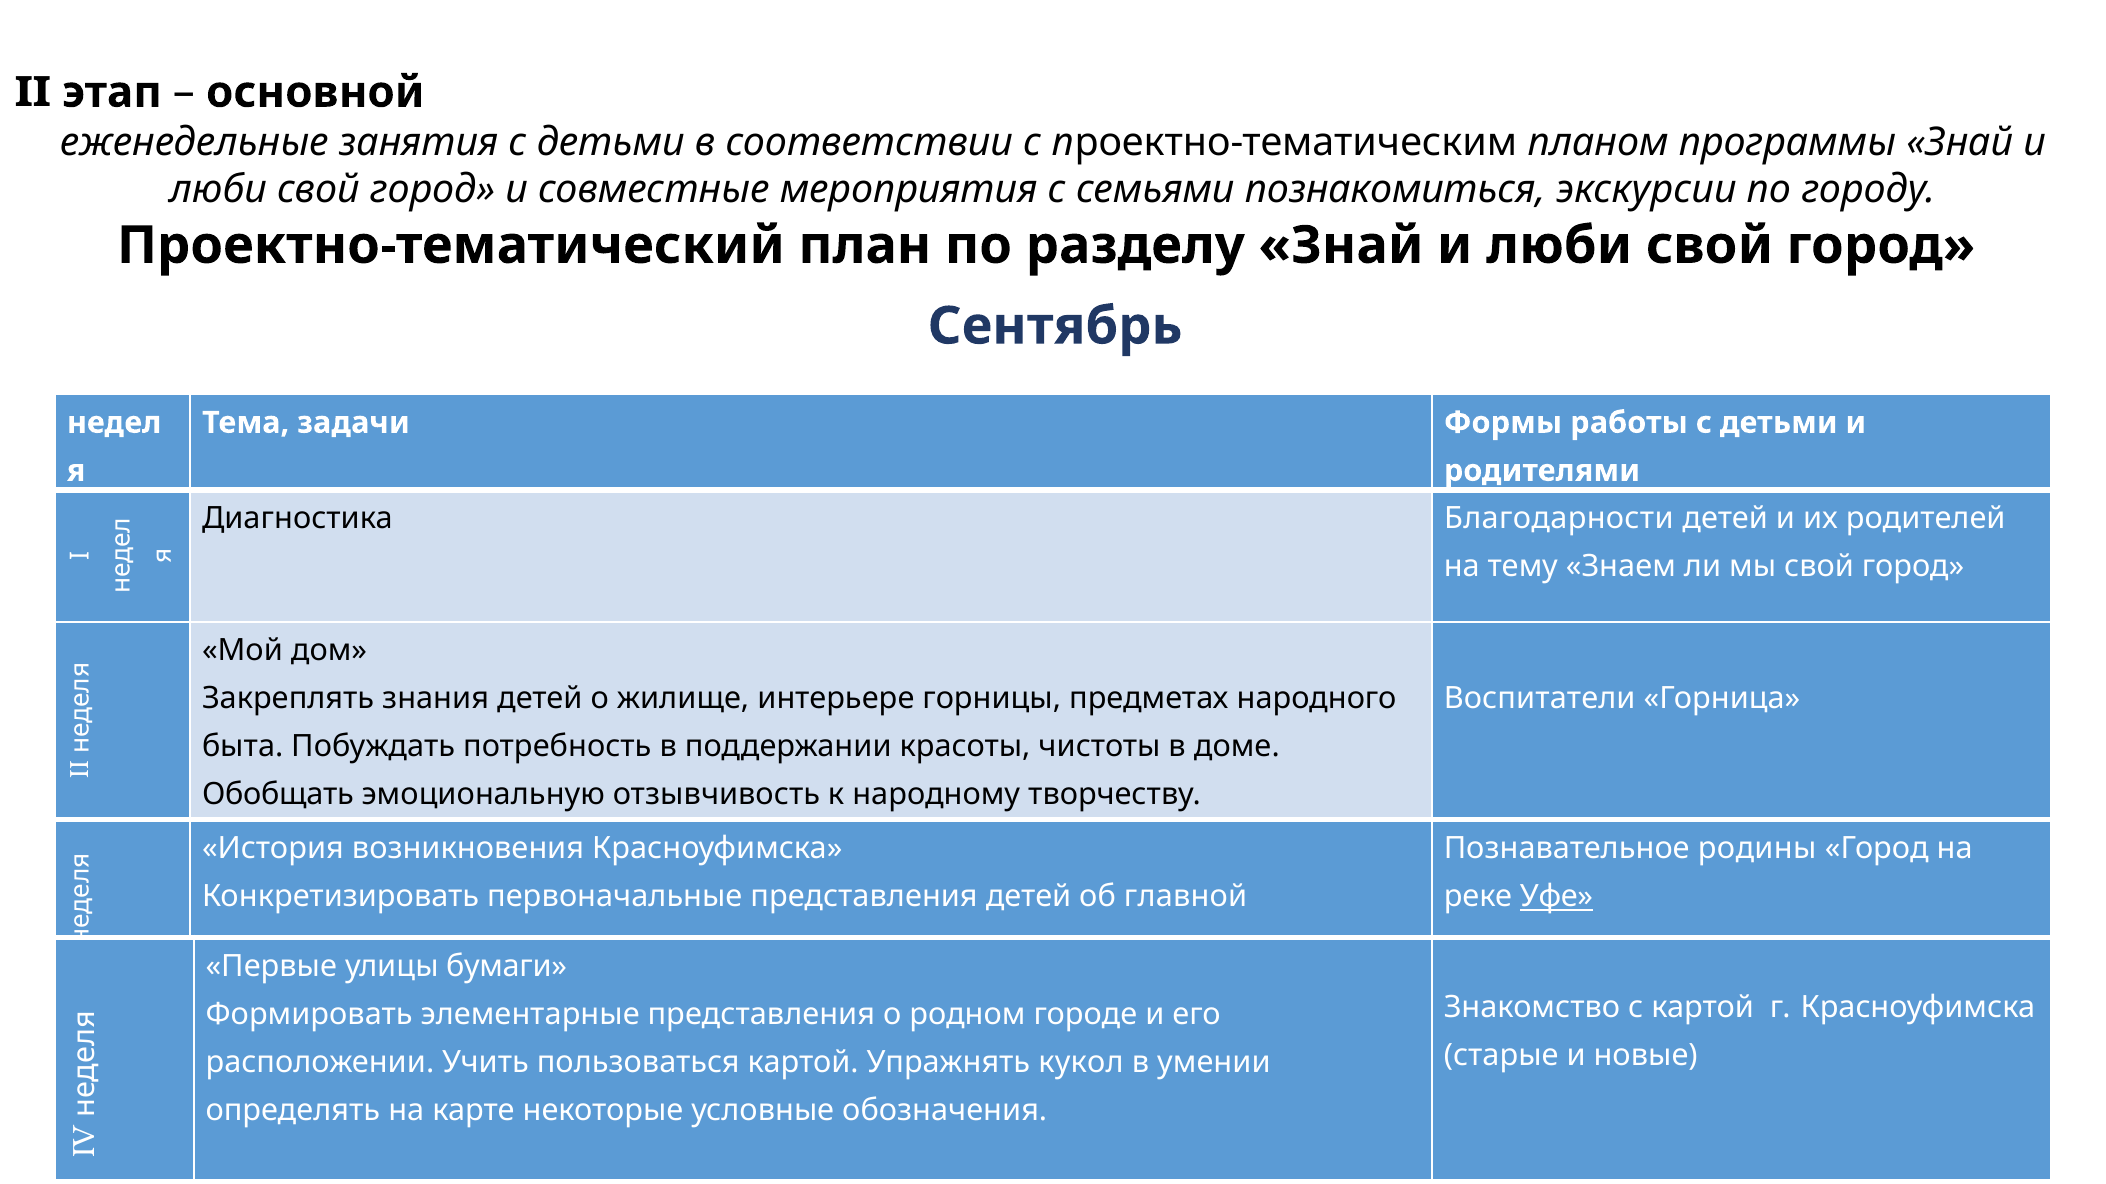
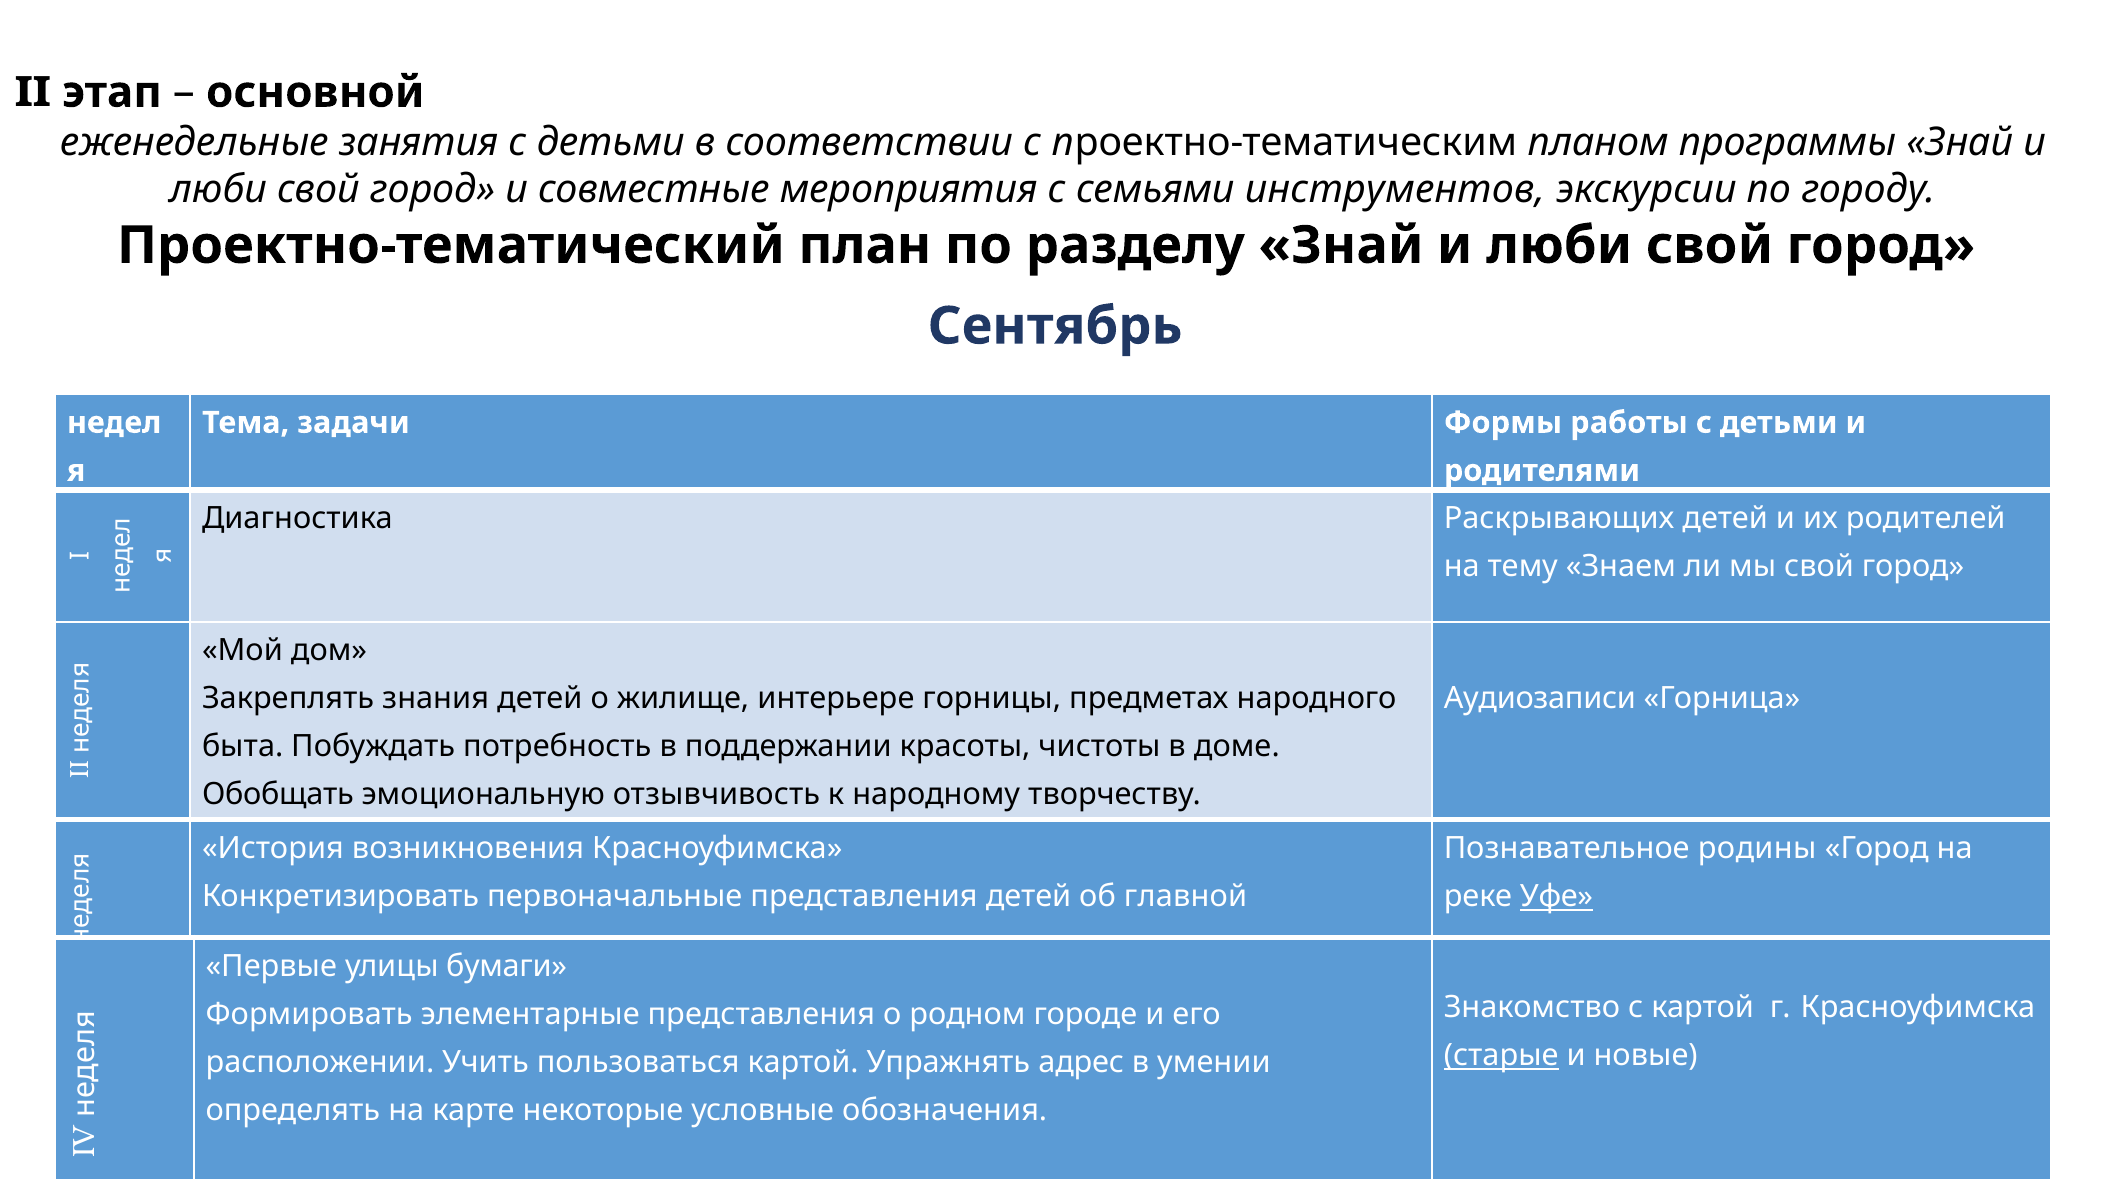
познакомиться: познакомиться -> инструментов (1395, 189)
Благодарности: Благодарности -> Раскрывающих (1559, 519)
Воспитатели: Воспитатели -> Аудиозаписи (1540, 699)
старые underline: none -> present (1501, 1056)
кукол: кукол -> адрес (1081, 1063)
